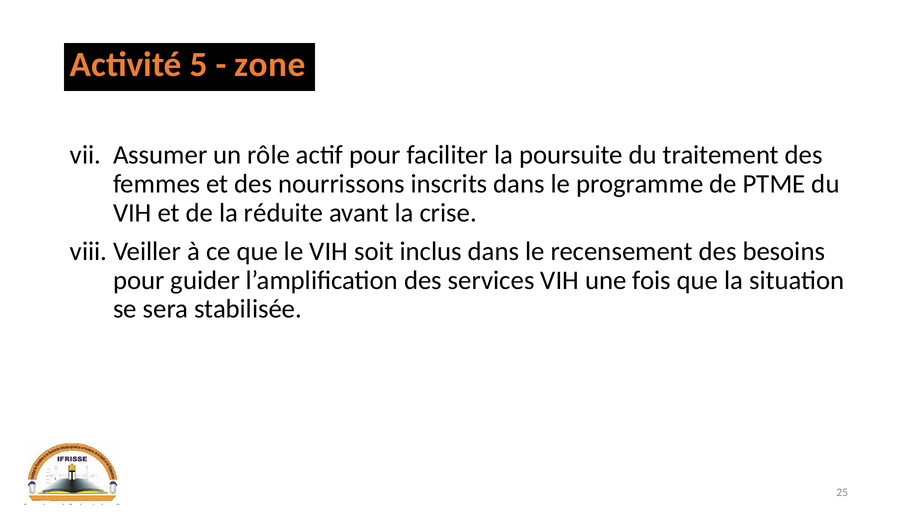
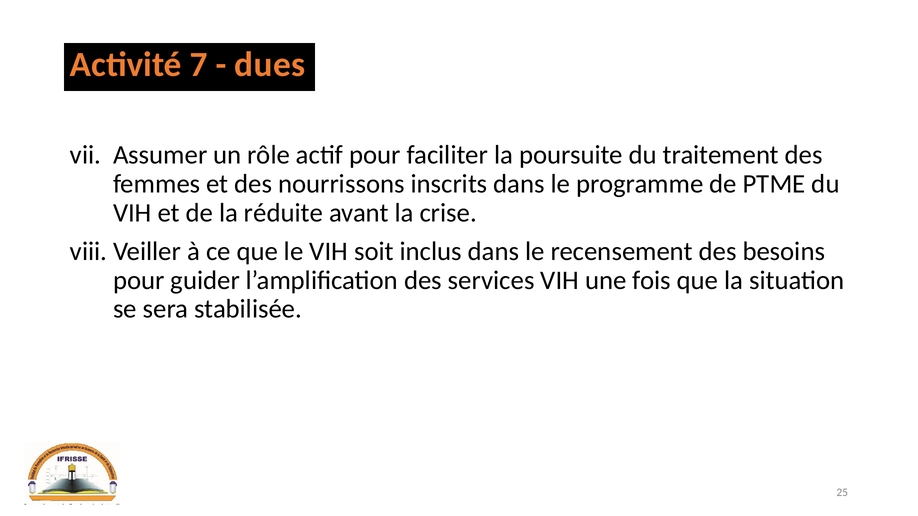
5: 5 -> 7 (199, 65)
zone: zone -> dues (270, 65)
